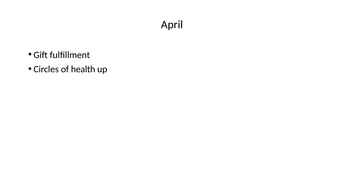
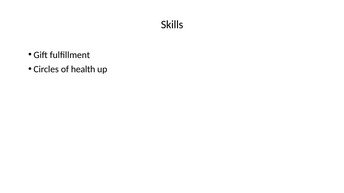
April: April -> Skills (172, 25)
